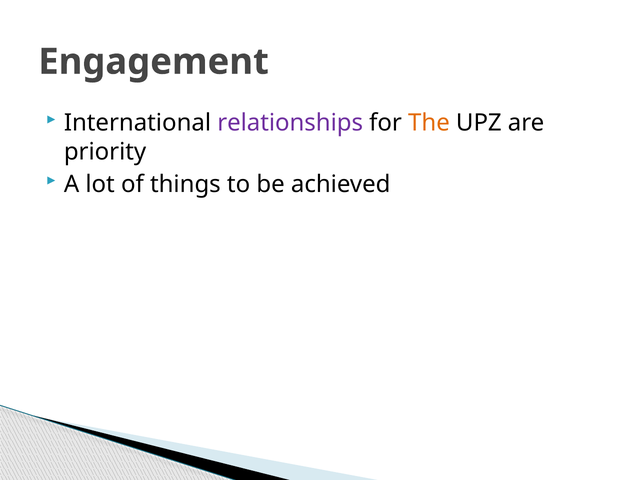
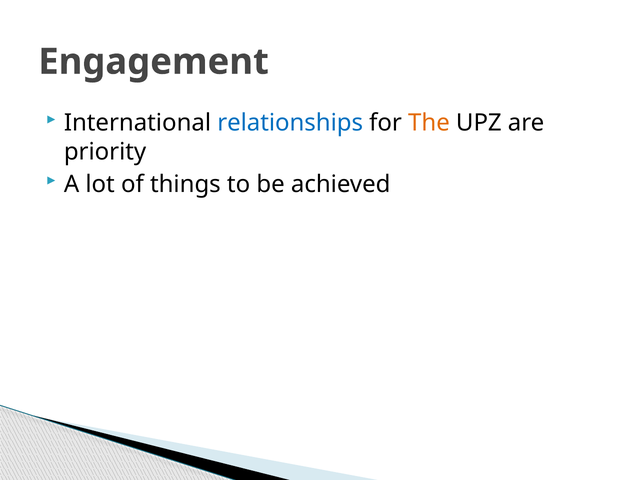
relationships colour: purple -> blue (290, 123)
